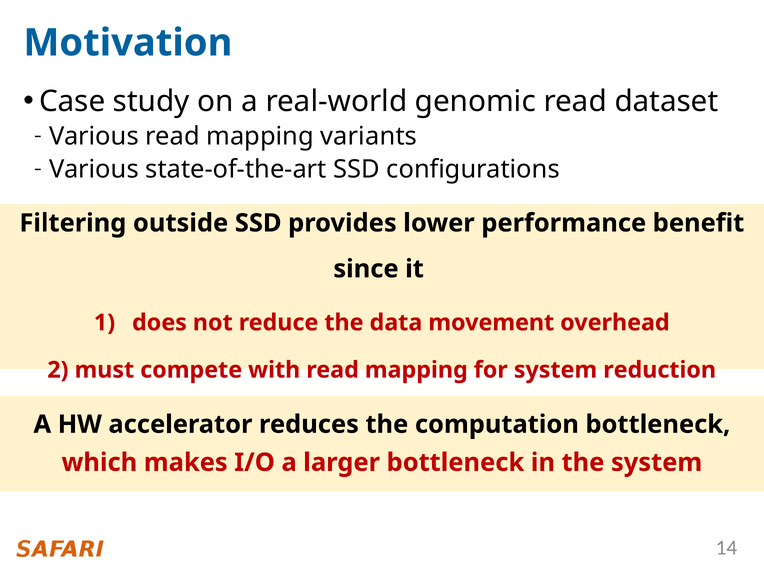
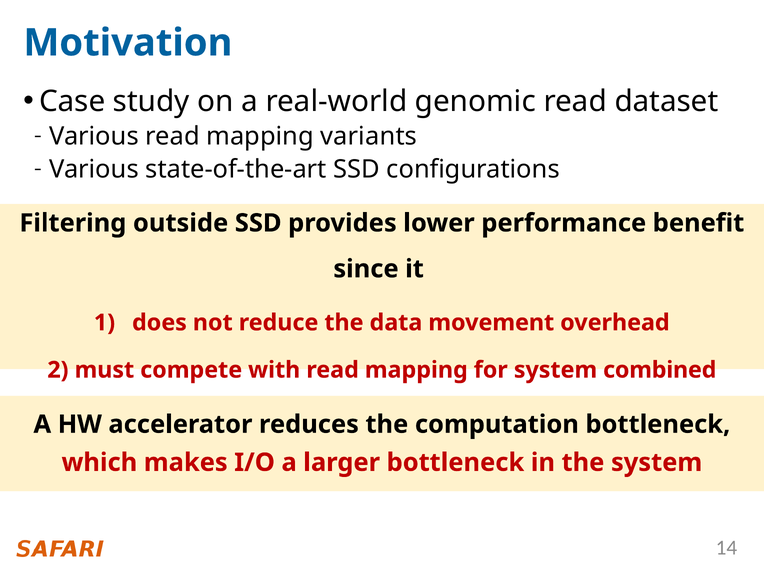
reduction: reduction -> combined (660, 370)
